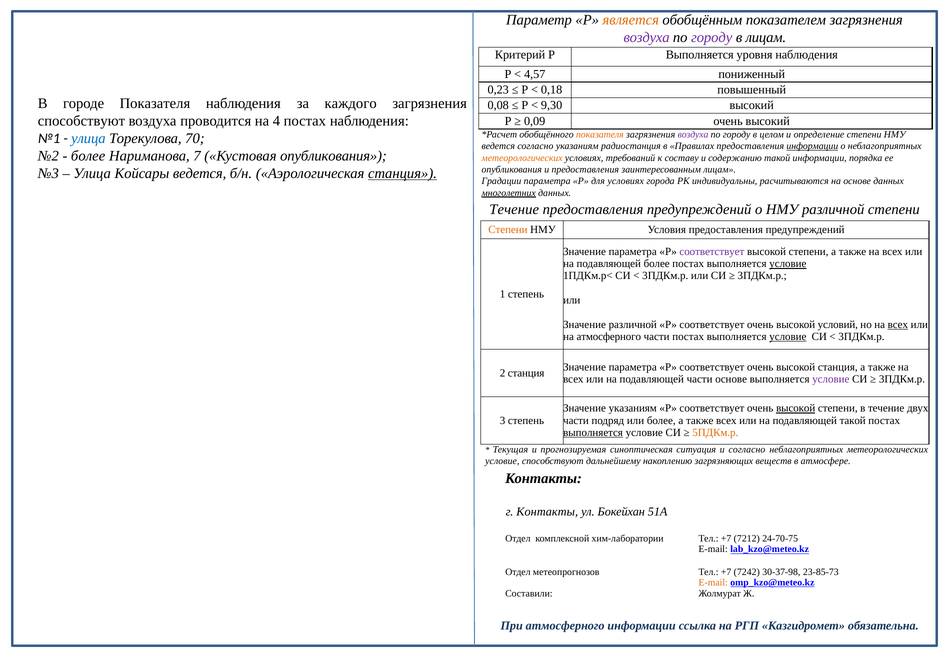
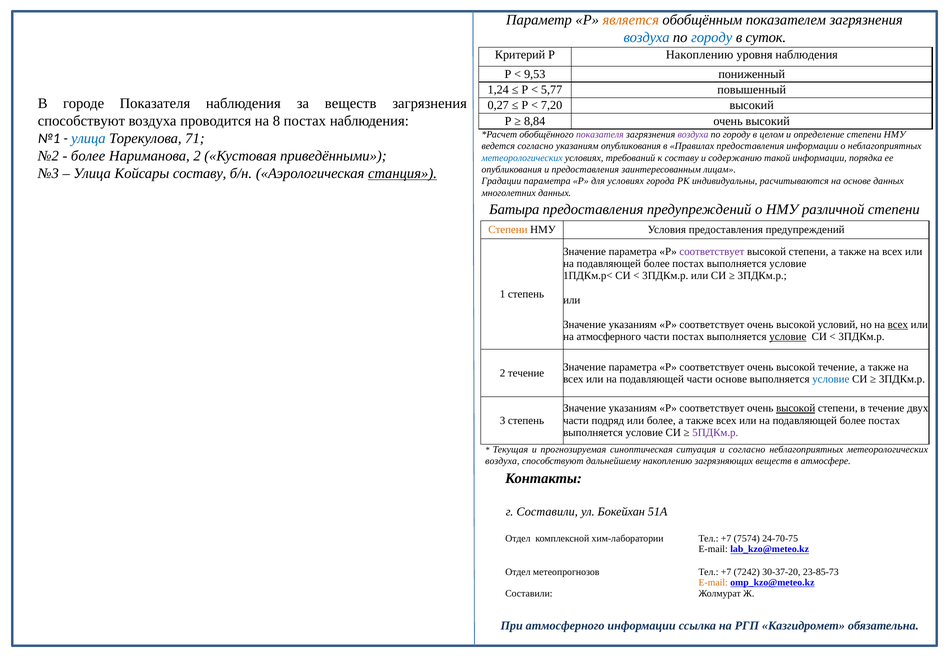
воздуха colour: purple -> blue (647, 37)
городу colour: purple -> blue (712, 37)
в лицам: лицам -> суток (766, 37)
Р Выполняется: Выполняется -> Накоплению (700, 55)
4,57: 4,57 -> 9,53 (535, 74)
0,23: 0,23 -> 1,24 (498, 90)
0,18: 0,18 -> 5,77 (552, 90)
за каждого: каждого -> веществ (351, 103)
0,08: 0,08 -> 0,27 (498, 105)
9,30: 9,30 -> 7,20 (552, 105)
4: 4 -> 8 (276, 121)
0,09: 0,09 -> 8,84 (535, 121)
показателя colour: orange -> purple (600, 135)
70: 70 -> 71 (195, 138)
указаниям радиостанция: радиостанция -> опубликования (631, 146)
информации underline: present -> none (812, 146)
Нариманова 7: 7 -> 2 (197, 156)
Кустовая опубликования: опубликования -> приведёнными (333, 156)
метеорологических colour: orange -> blue (522, 158)
Койсары ведется: ведется -> составу (200, 173)
многолетних underline: present -> none (509, 193)
Течение: Течение -> Батыра (514, 210)
условие underline: present -> none (788, 264)
различной: различной -> указаниям (633, 324)
высокой станция: станция -> течение (838, 367)
2 станция: станция -> течение (526, 373)
условие colour: purple -> blue (831, 379)
такой: такой -> более (853, 420)
выполняется underline: present -> none (593, 433)
5ПДКм.р colour: orange -> purple (715, 433)
условие: условие -> воздуха (502, 461)
г Контакты: Контакты -> Составили (547, 512)
7212: 7212 -> 7574 (747, 538)
30-37-98: 30-37-98 -> 30-37-20 (781, 572)
